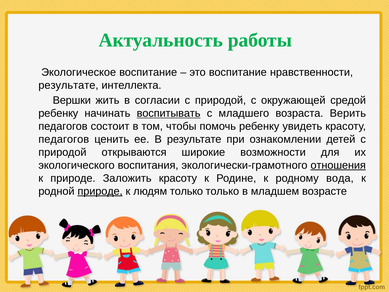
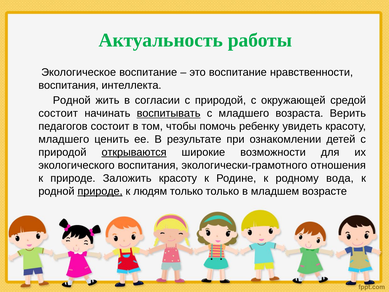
результате: результате -> воспитания (68, 85)
Вершки: Вершки -> Родной (72, 100)
ребенку: ребенку -> состоит (58, 113)
педагогов: педагогов -> младшего (64, 139)
открываются underline: none -> present (134, 152)
отношения underline: present -> none (338, 165)
